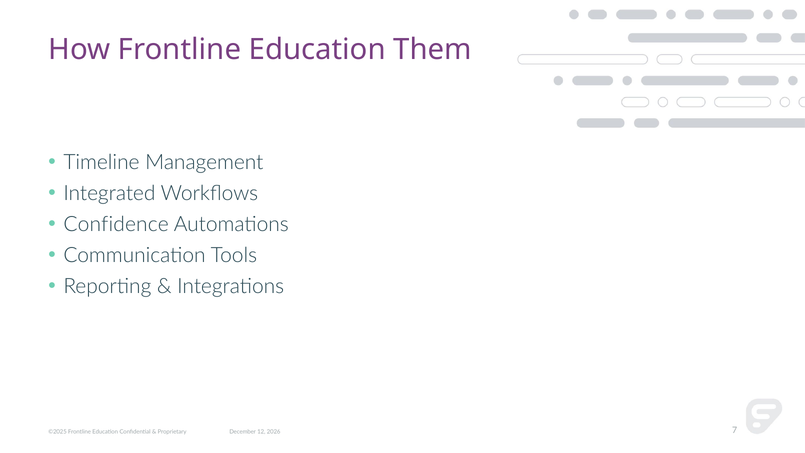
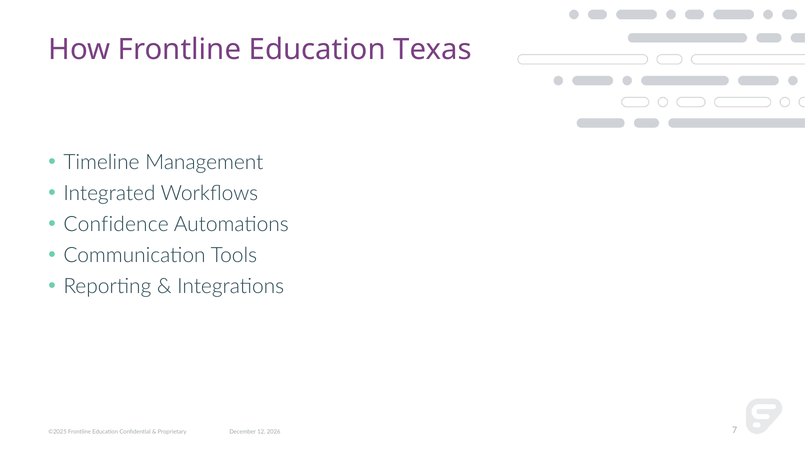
Them: Them -> Texas (433, 50)
